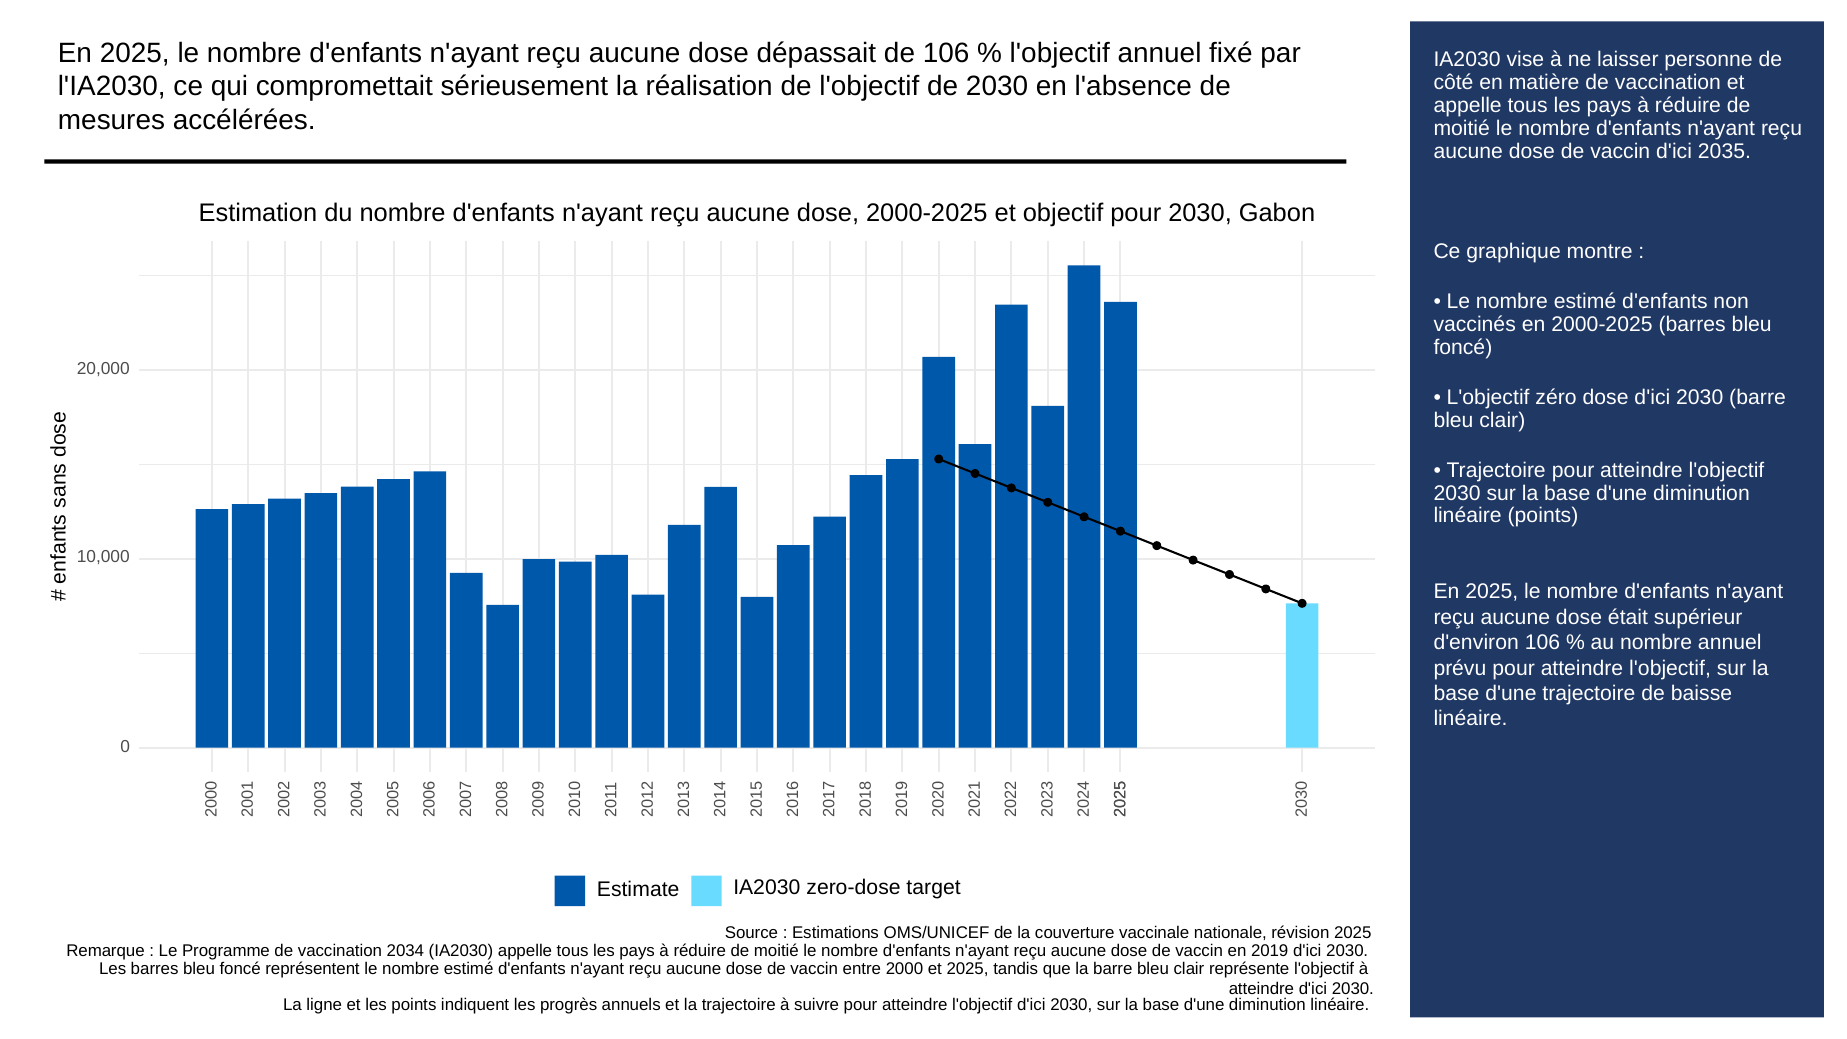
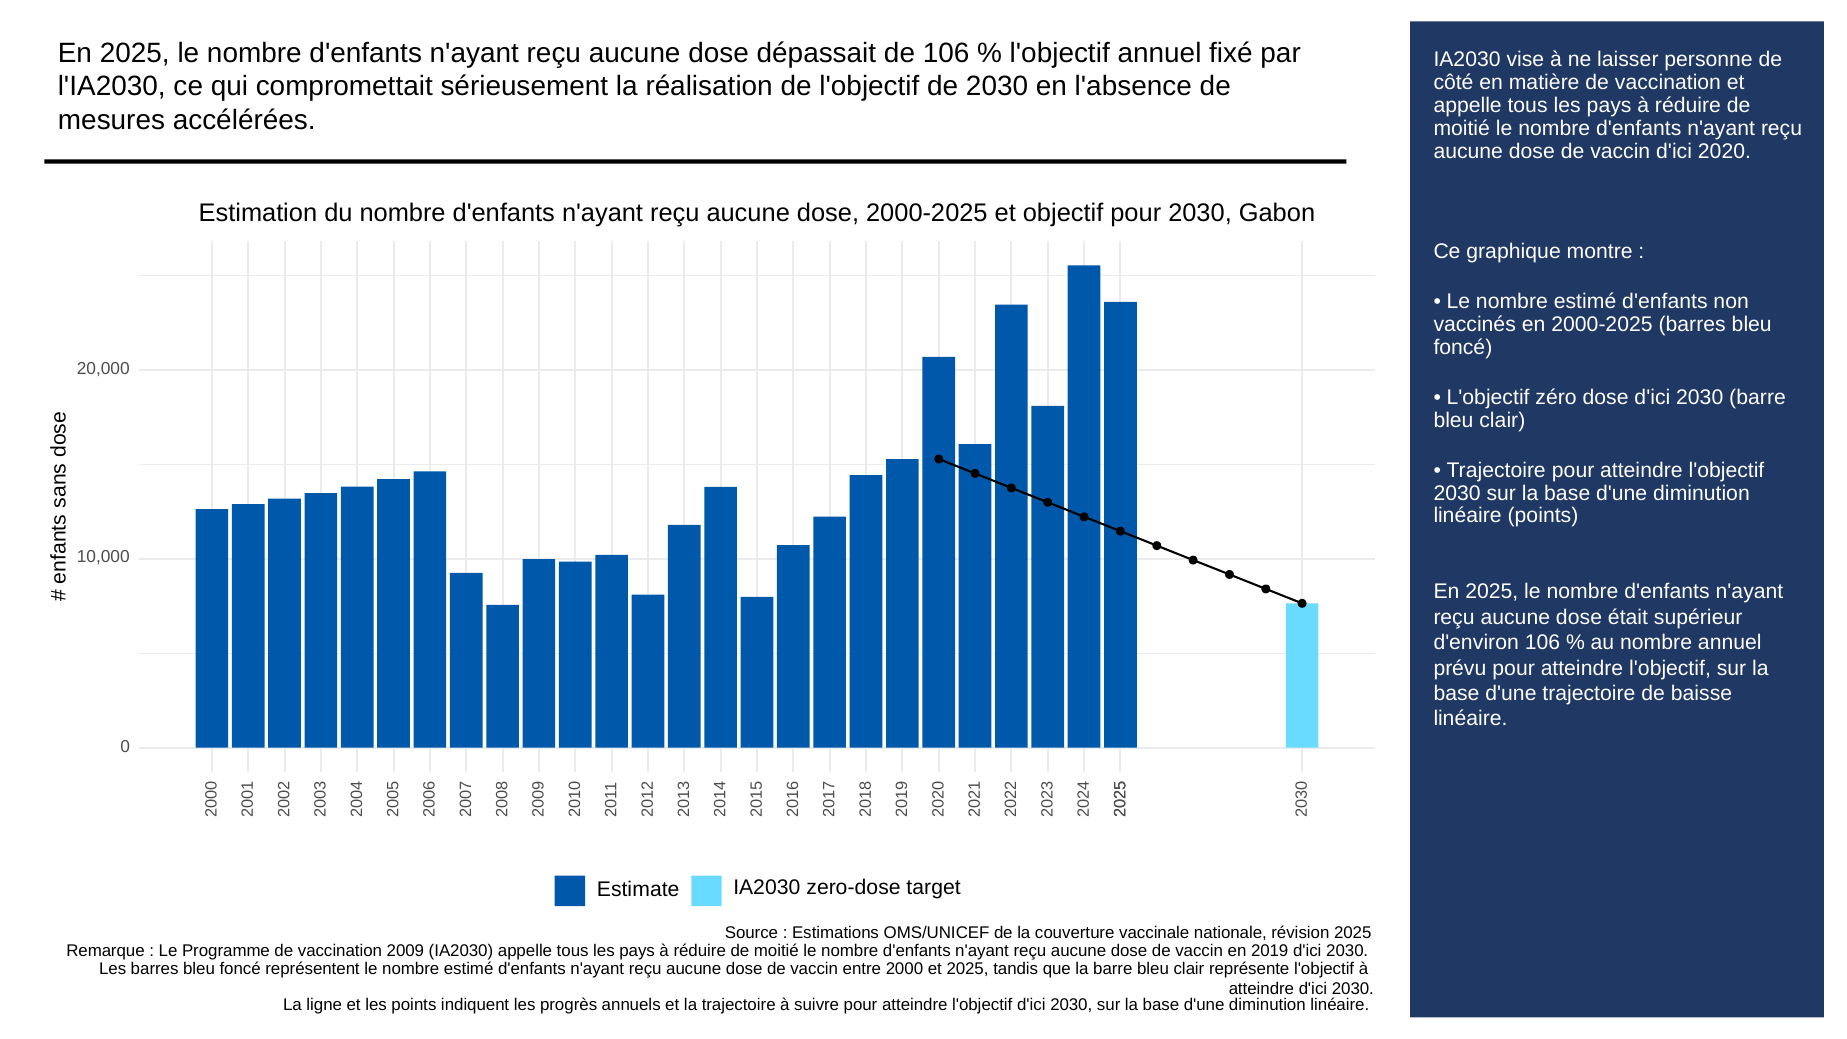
2035: 2035 -> 2020 (1724, 151)
2034: 2034 -> 2009 (405, 950)
